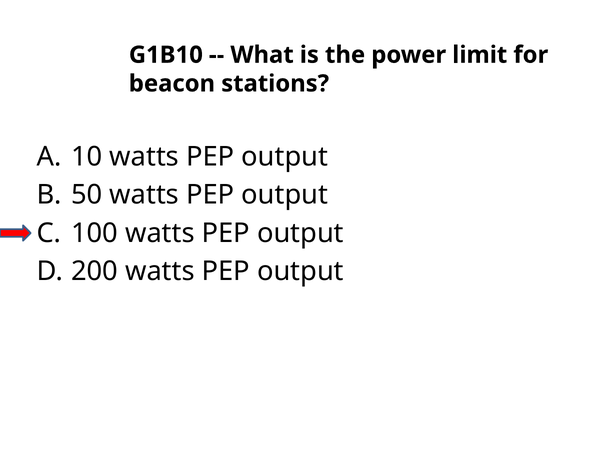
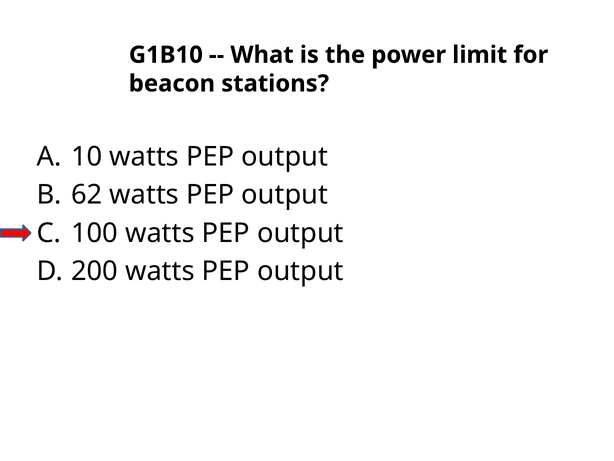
50: 50 -> 62 (87, 195)
